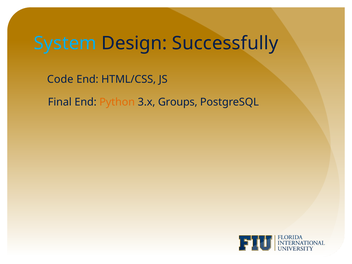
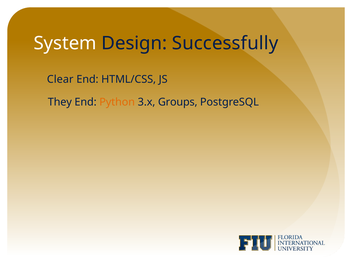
System colour: light blue -> white (65, 43)
Code: Code -> Clear (60, 79)
Final: Final -> They (60, 102)
